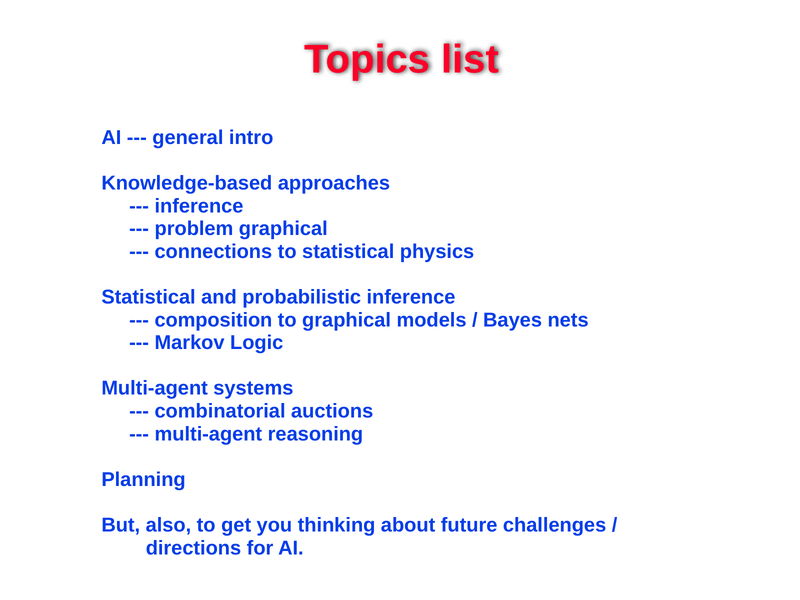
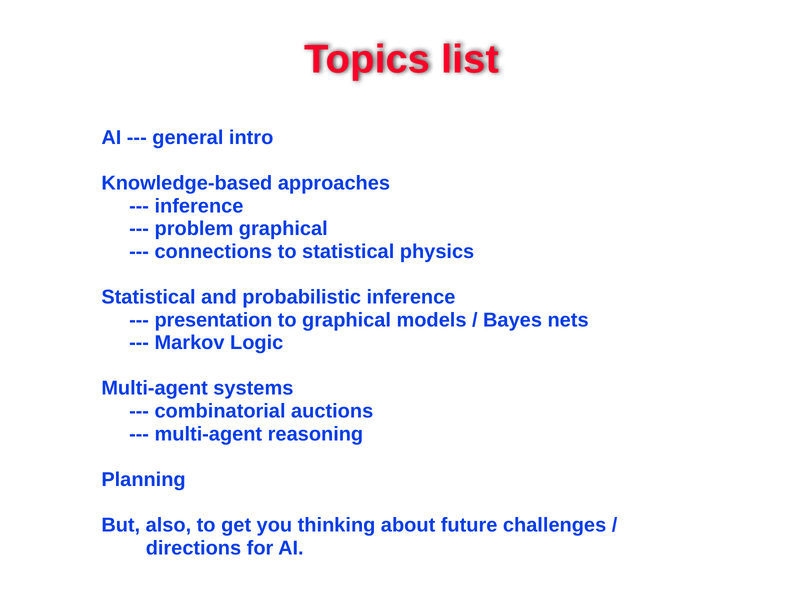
composition: composition -> presentation (213, 320)
